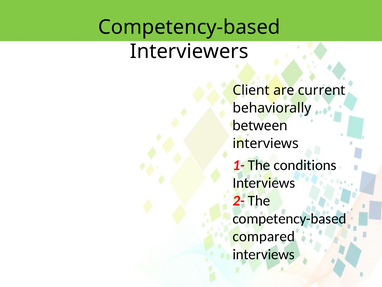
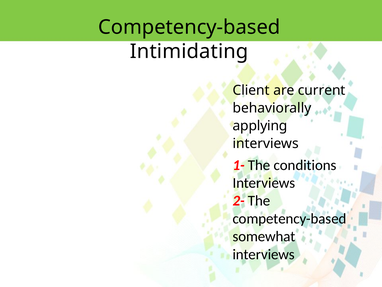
Interviewers: Interviewers -> Intimidating (189, 51)
between: between -> applying (260, 126)
compared: compared -> somewhat (264, 236)
